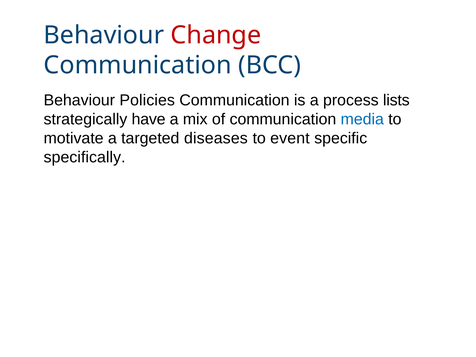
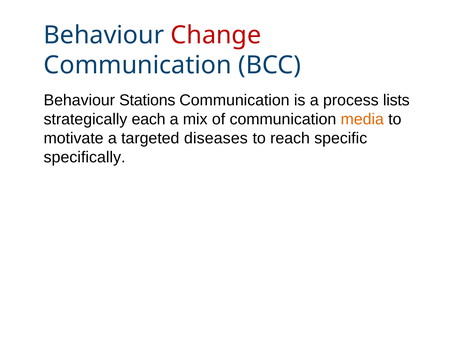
Policies: Policies -> Stations (147, 100)
have: have -> each (149, 119)
media colour: blue -> orange (362, 119)
event: event -> reach (290, 138)
